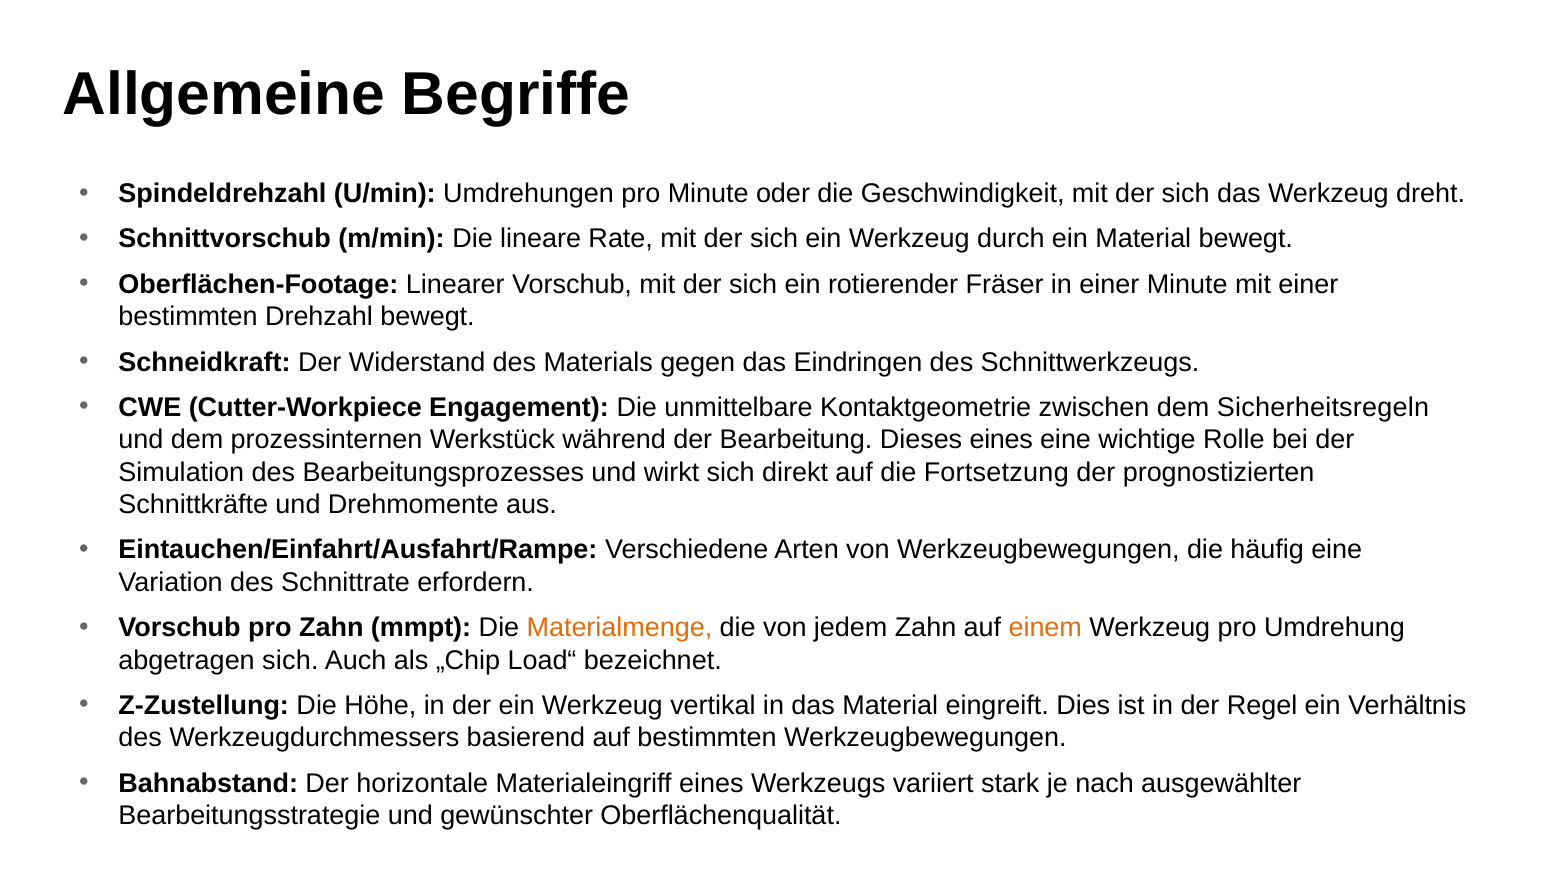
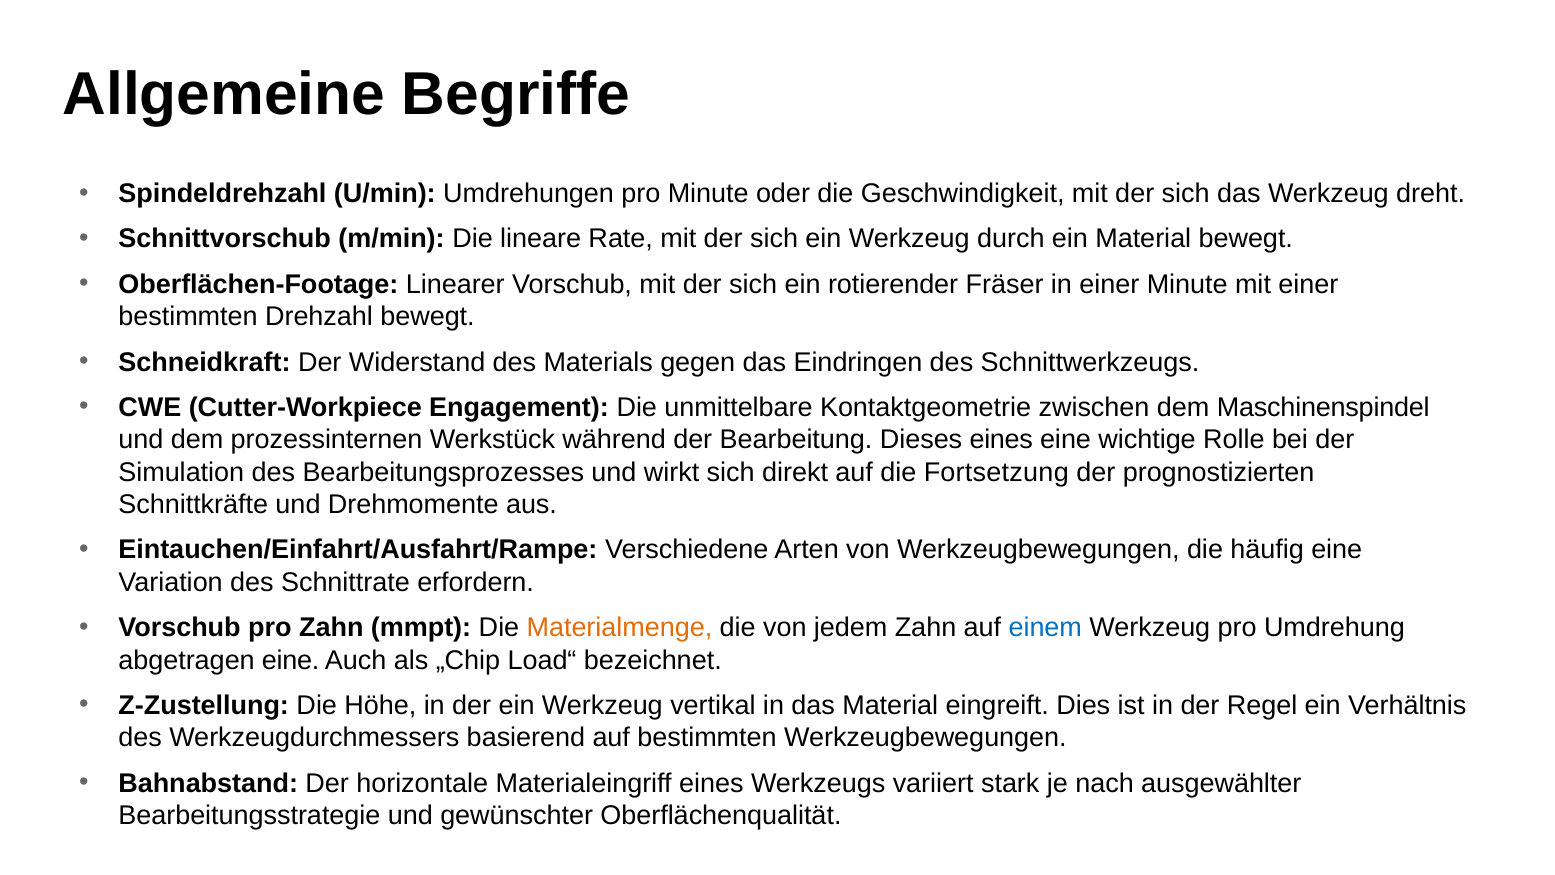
Sicherheitsregeln: Sicherheitsregeln -> Maschinenspindel (1323, 407)
einem colour: orange -> blue (1045, 628)
abgetragen sich: sich -> eine (291, 660)
